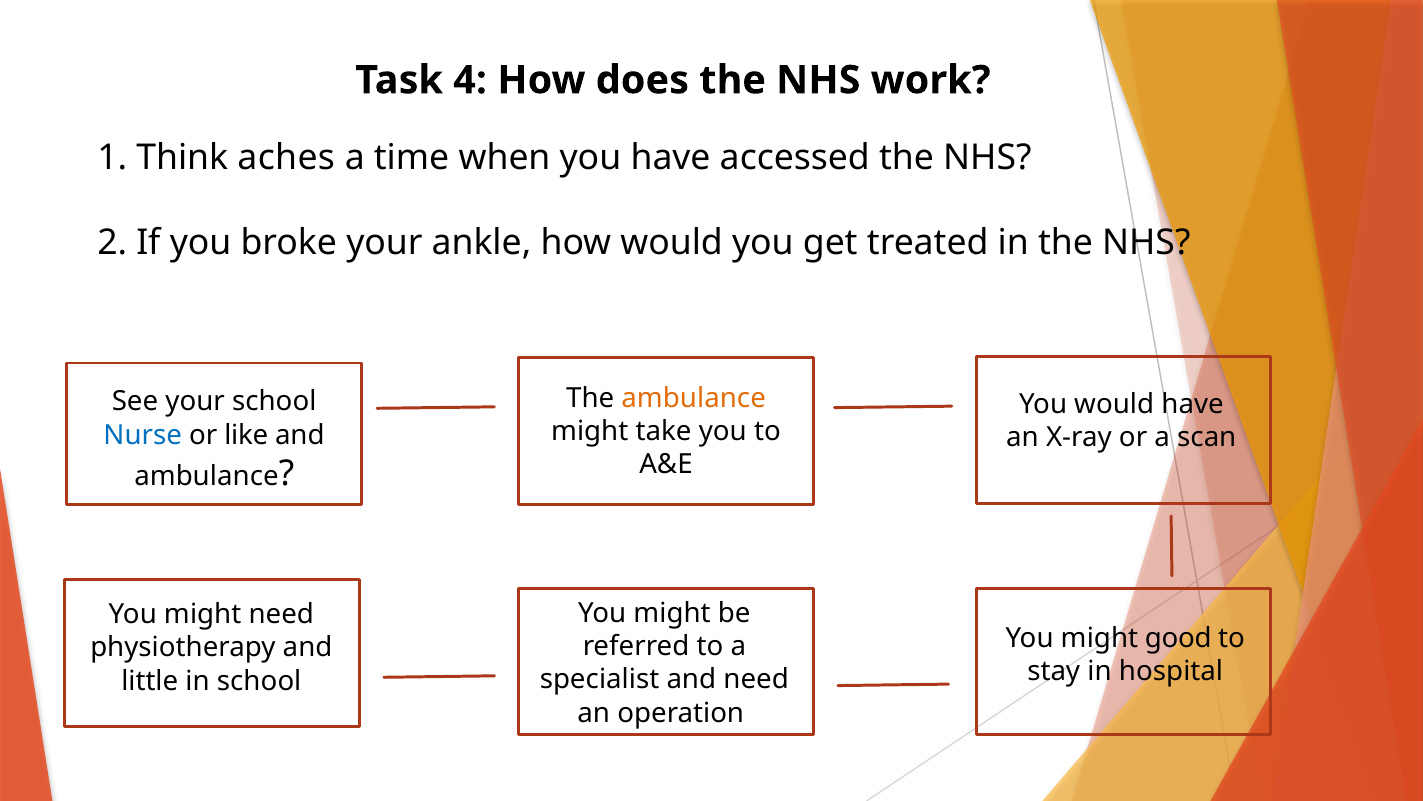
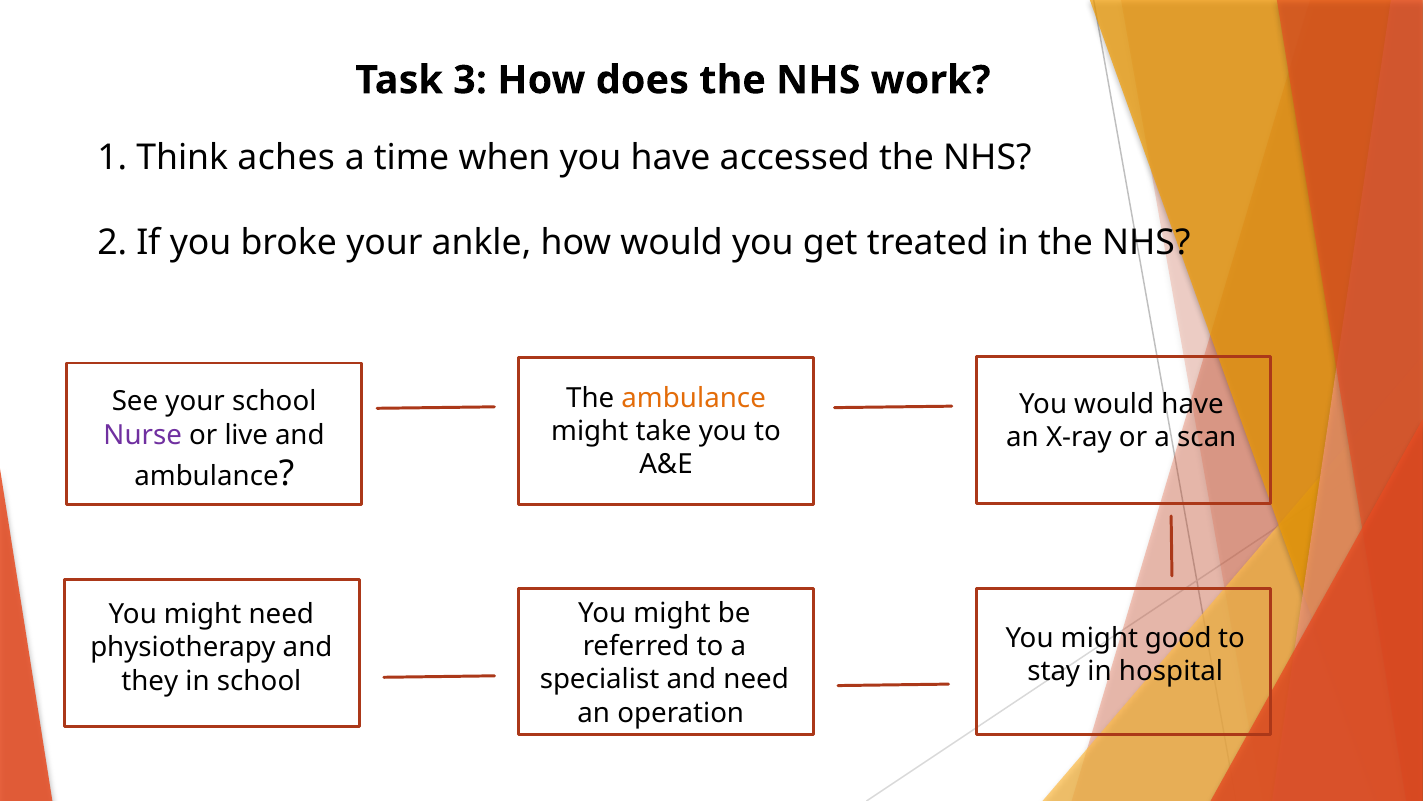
4: 4 -> 3 (470, 80)
Nurse colour: blue -> purple (143, 435)
like: like -> live (246, 435)
little: little -> they (150, 680)
